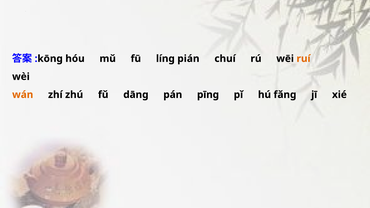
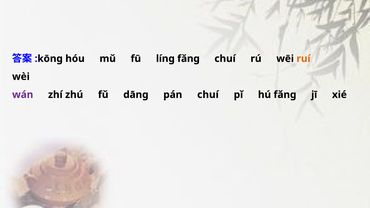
línɡ pián: pián -> fǎnɡ (188, 59)
wán colour: orange -> purple (23, 95)
pán pīnɡ: pīnɡ -> chuí (208, 95)
